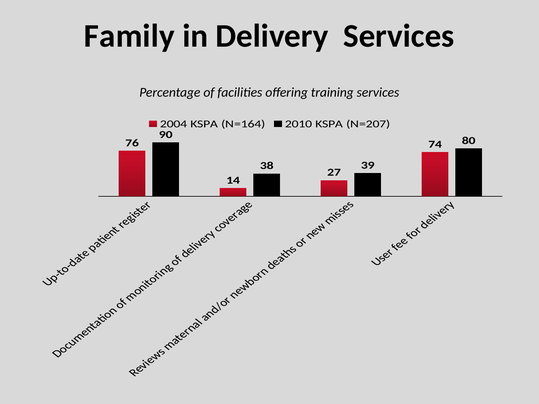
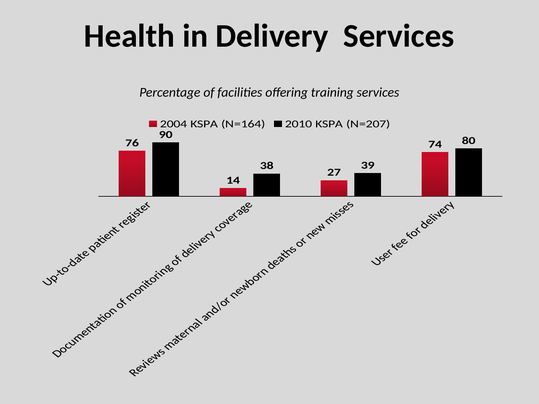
Family: Family -> Health (129, 36)
